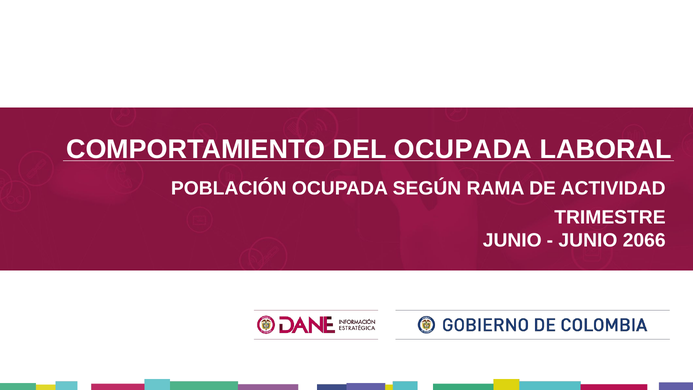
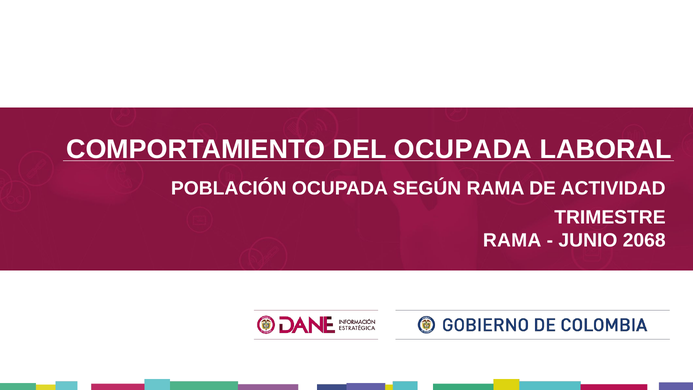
JUNIO: JUNIO -> RAMA (512, 240)
2066: 2066 -> 2068 (644, 240)
